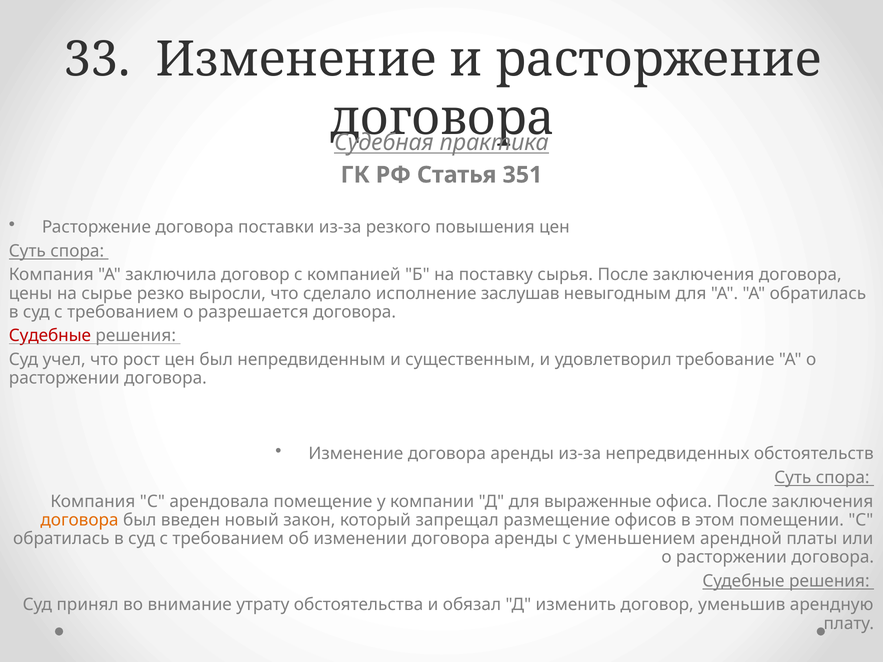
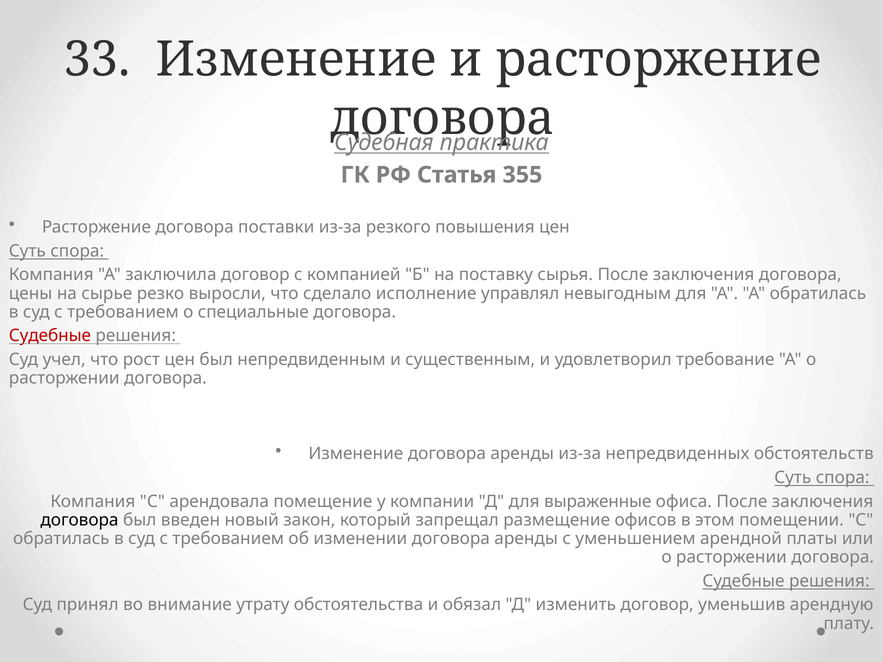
351: 351 -> 355 (522, 175)
заслушав: заслушав -> управлял (520, 293)
разрешается: разрешается -> специальные (253, 312)
договора colour: orange -> black (80, 520)
